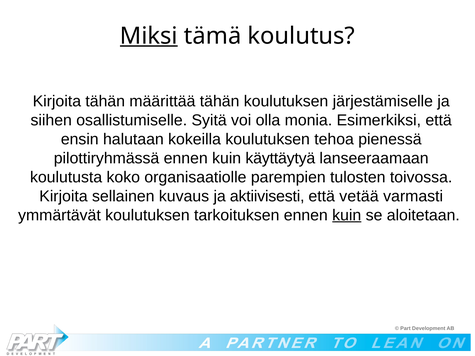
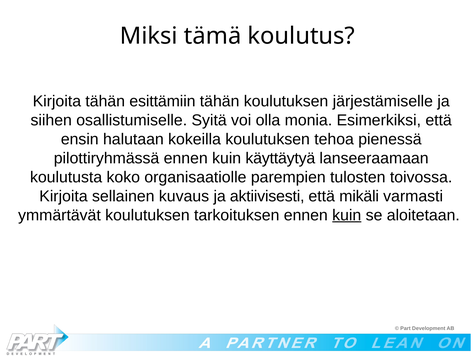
Miksi underline: present -> none (149, 36)
määrittää: määrittää -> esittämiin (162, 101)
vetää: vetää -> mikäli (359, 196)
